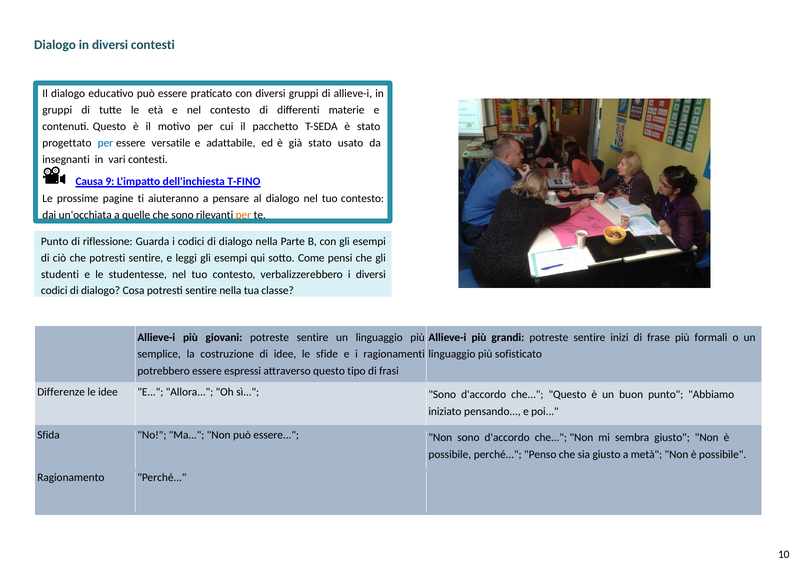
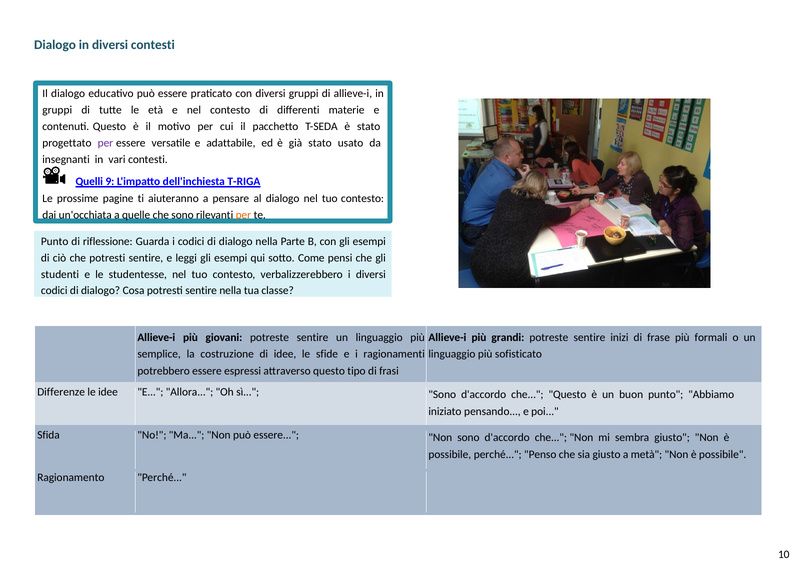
per colour: blue -> purple (105, 143)
Causa: Causa -> Quelli (89, 182)
T-FINO: T-FINO -> T-RIGA (244, 182)
